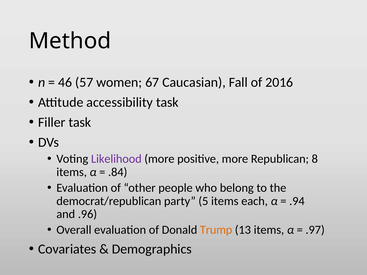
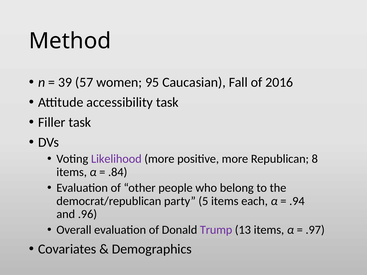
46: 46 -> 39 (65, 82)
67: 67 -> 95 (152, 82)
Trump colour: orange -> purple (216, 230)
